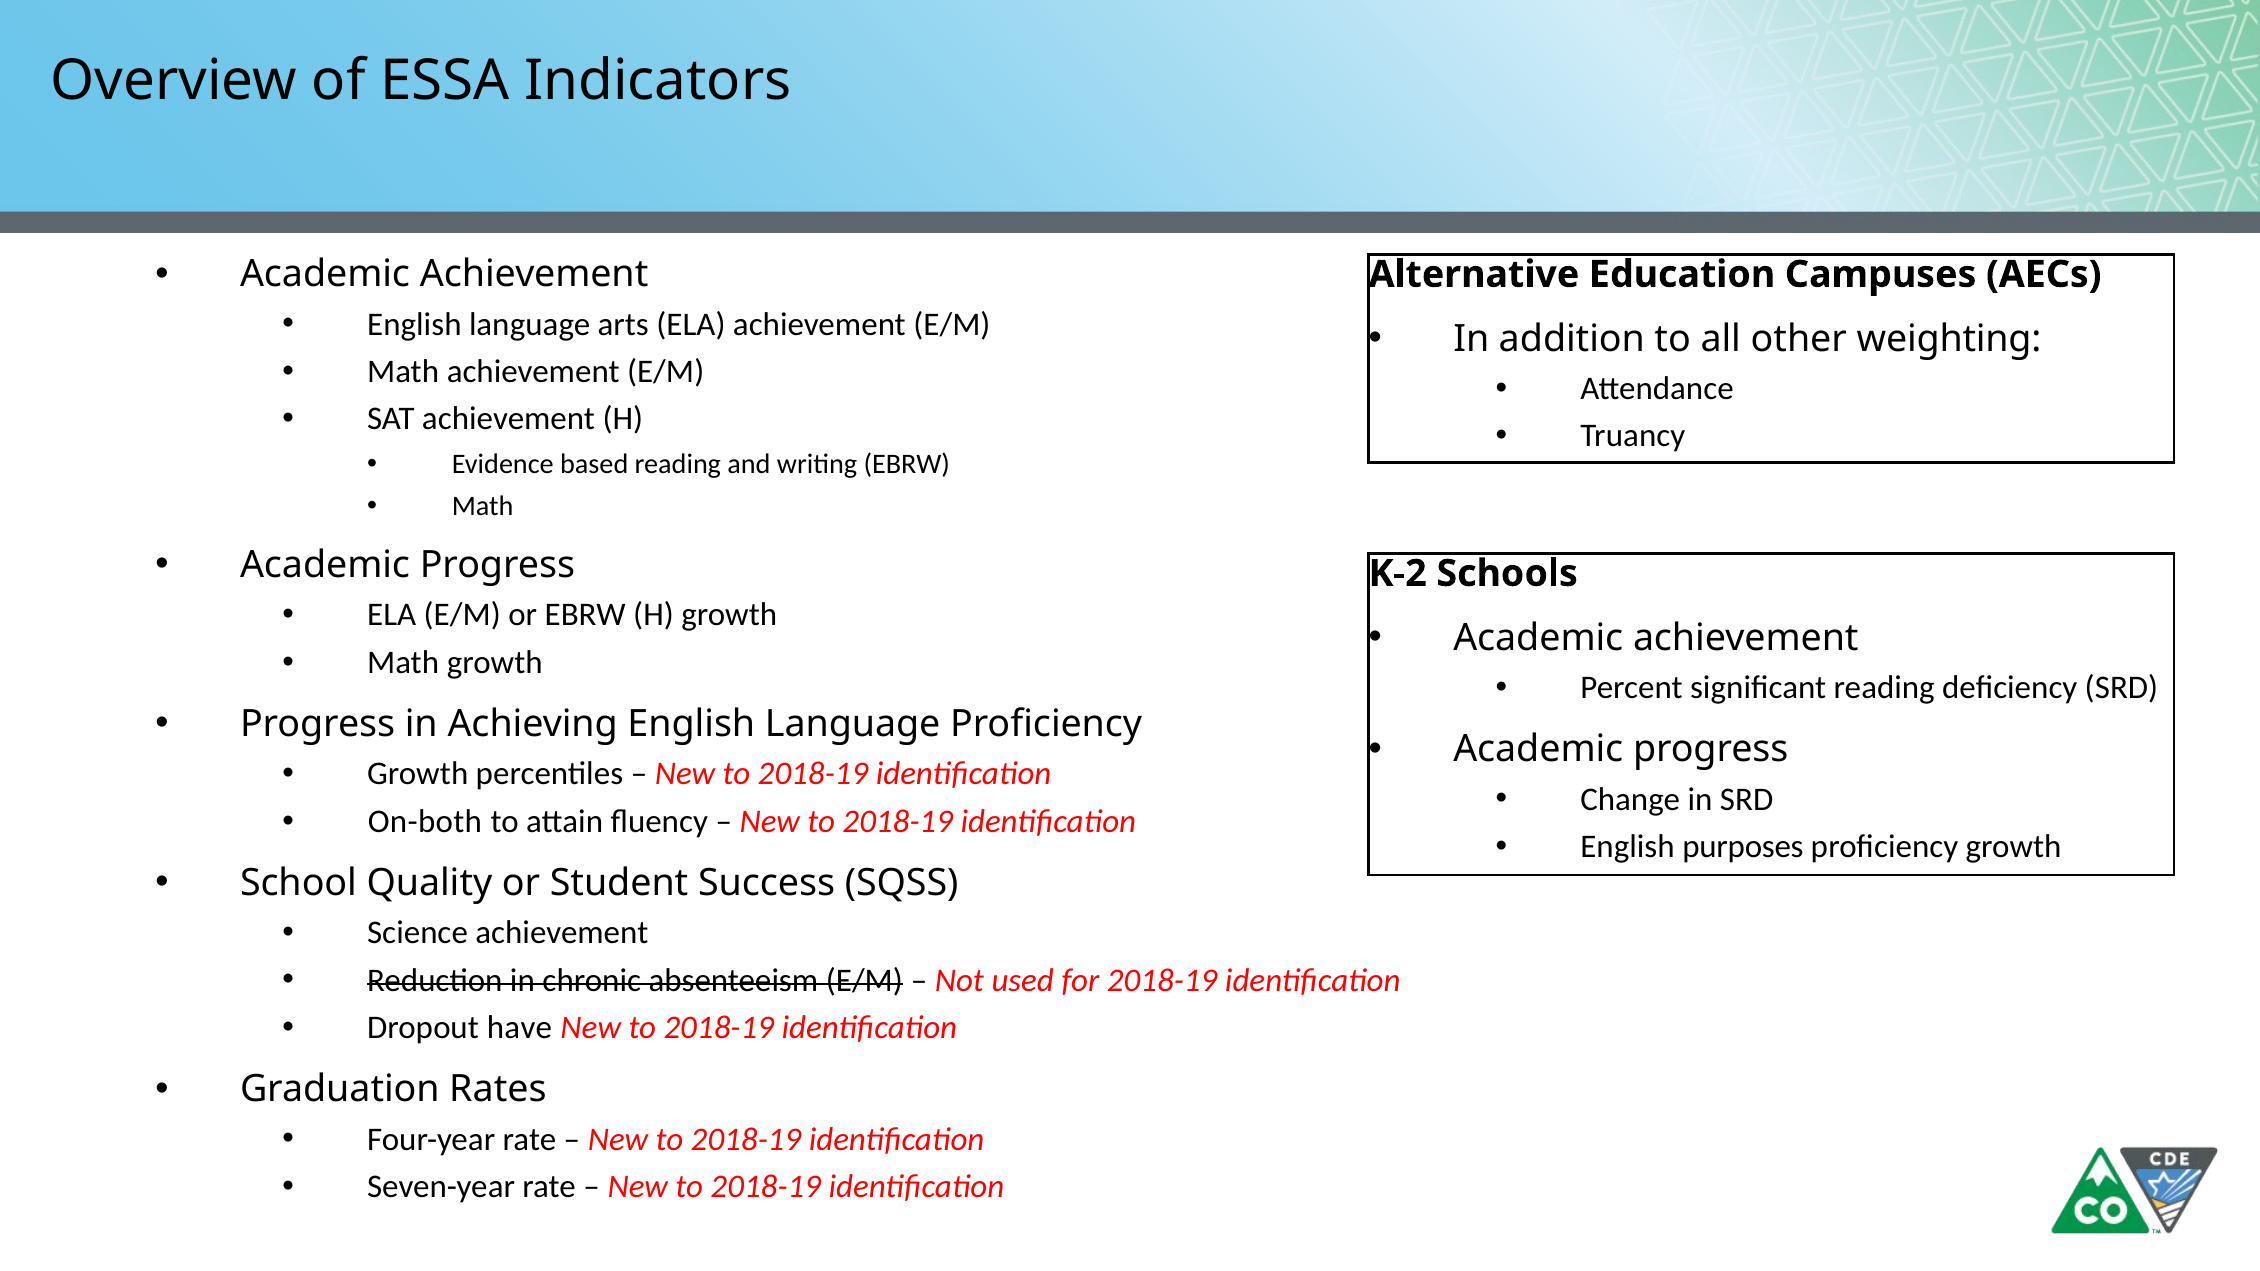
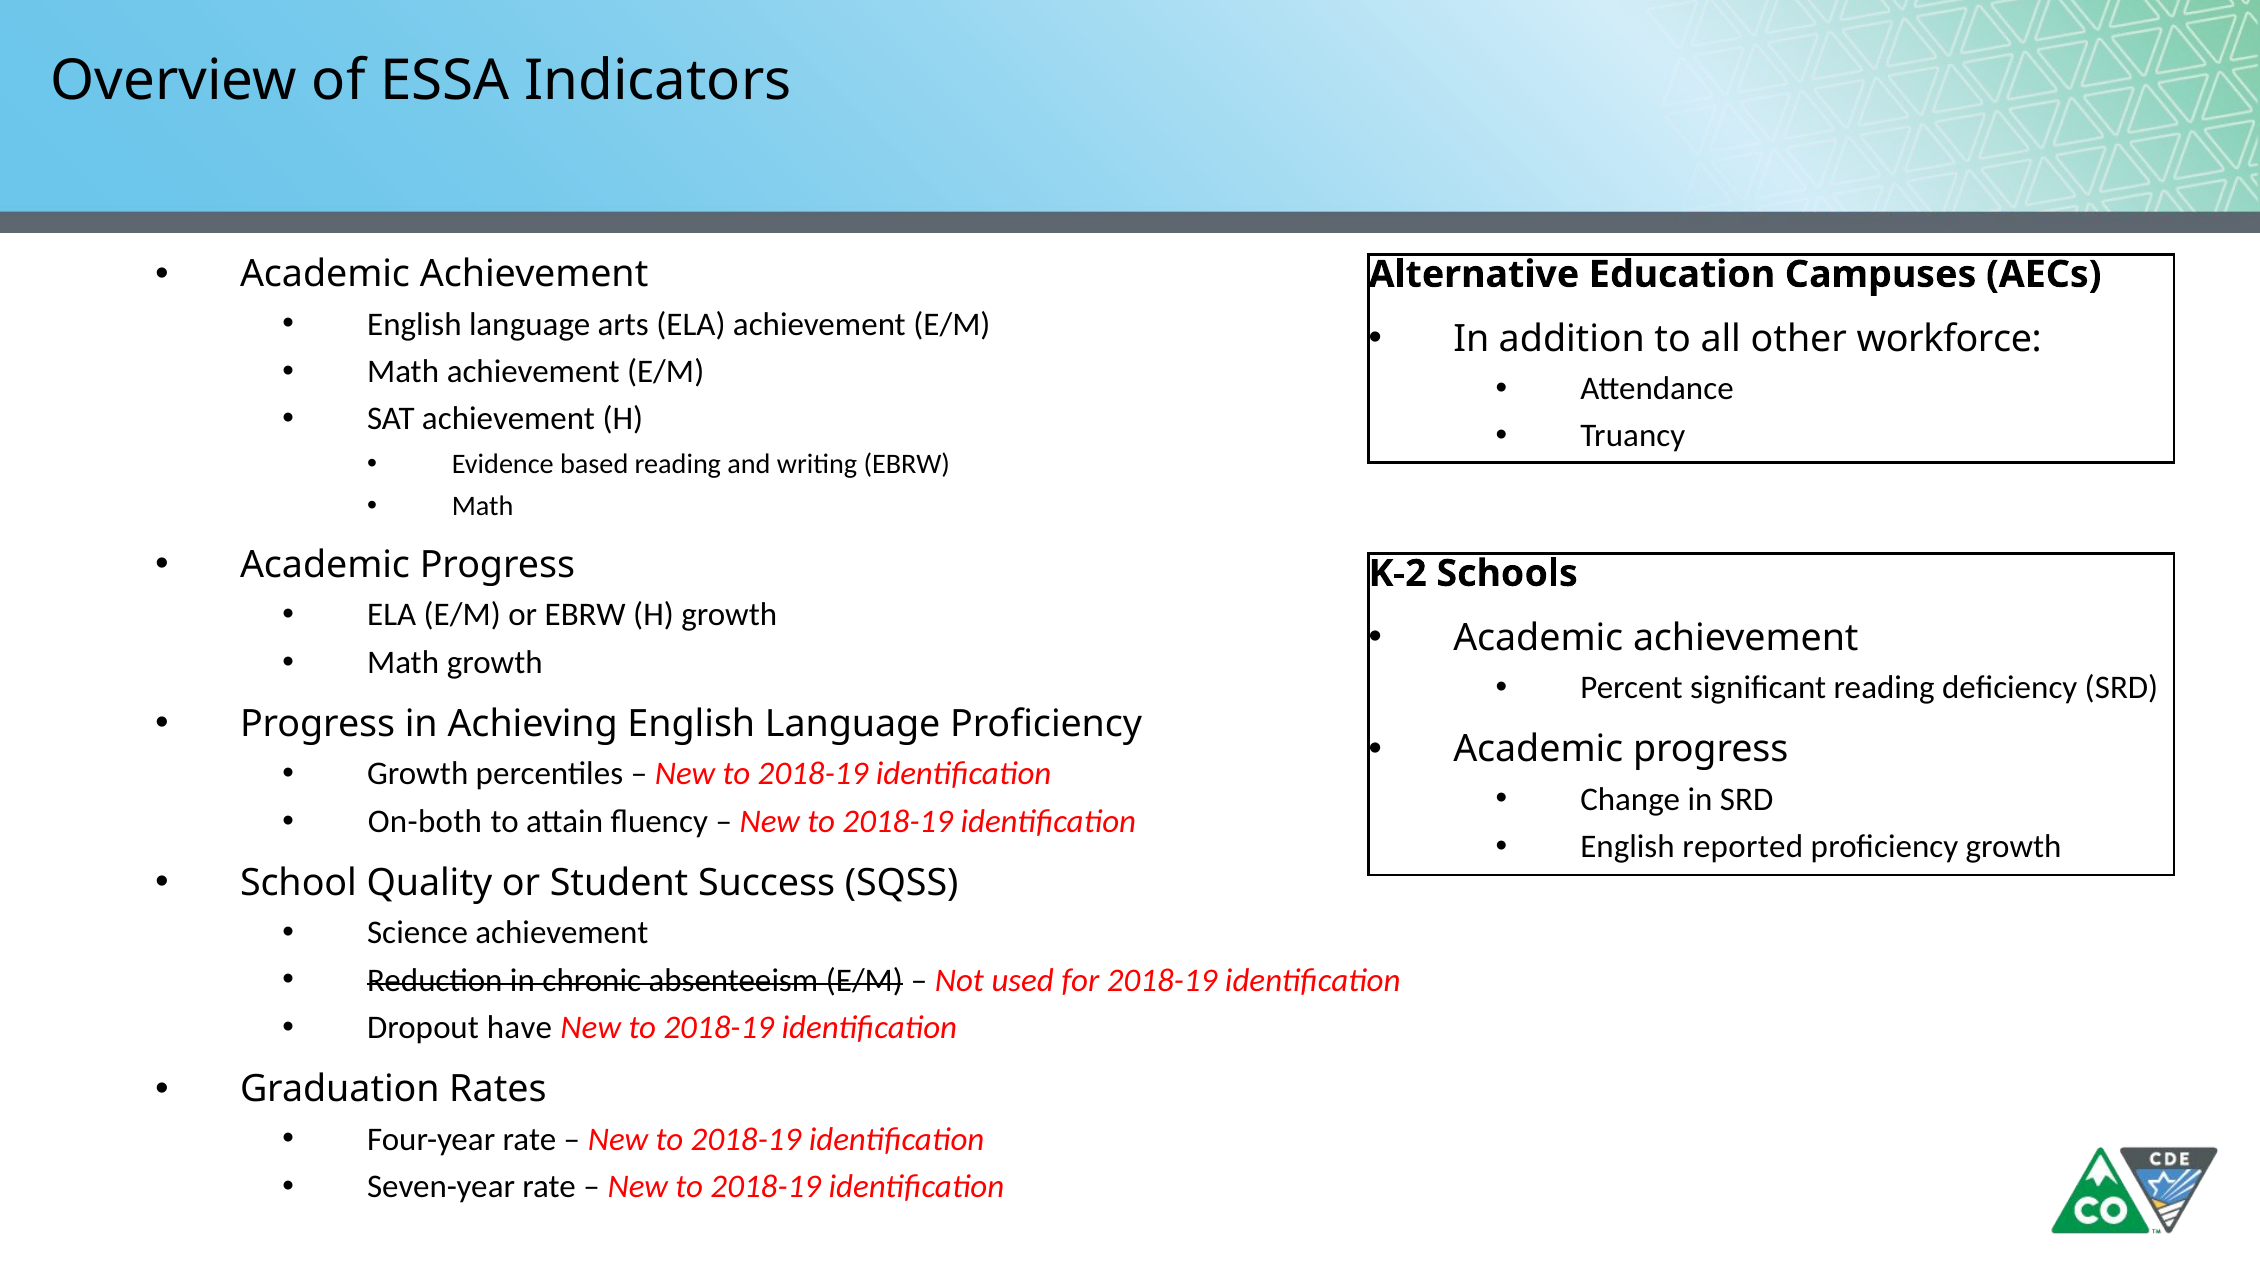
weighting: weighting -> workforce (1949, 339)
purposes: purposes -> reported (1743, 847)
